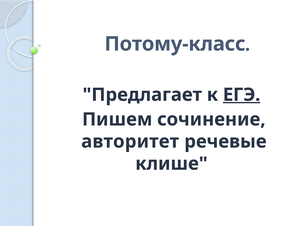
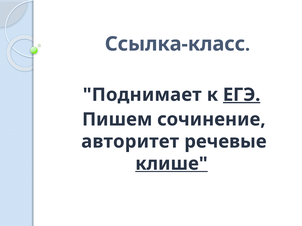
Потому-класс: Потому-класс -> Ссылка-класс (175, 44)
Предлагает: Предлагает -> Поднимает (142, 95)
клише underline: none -> present (171, 164)
